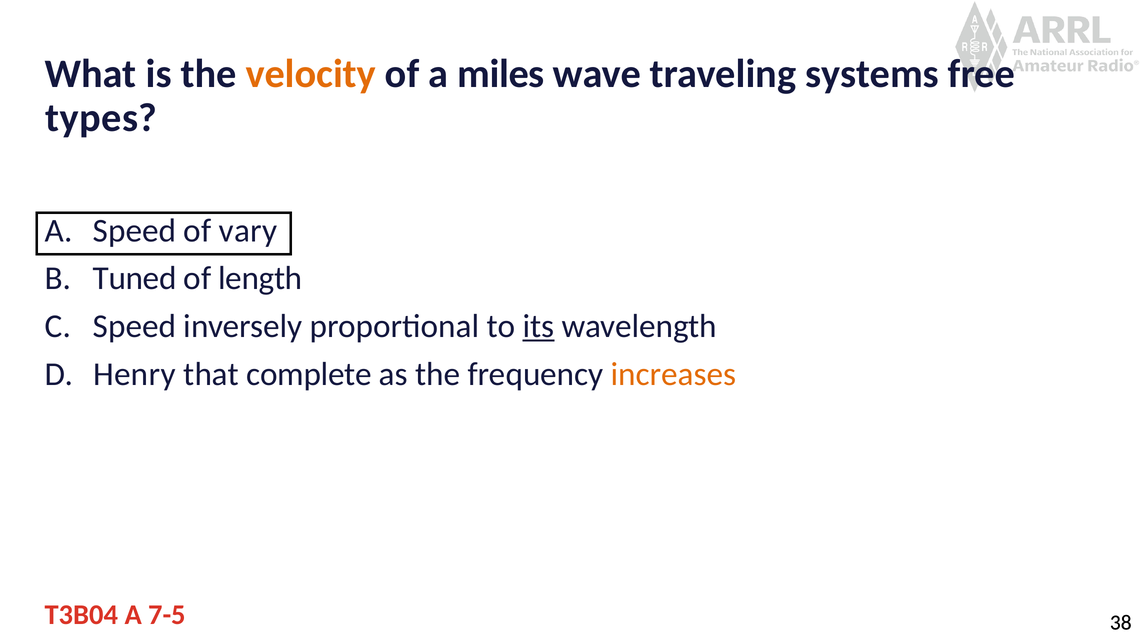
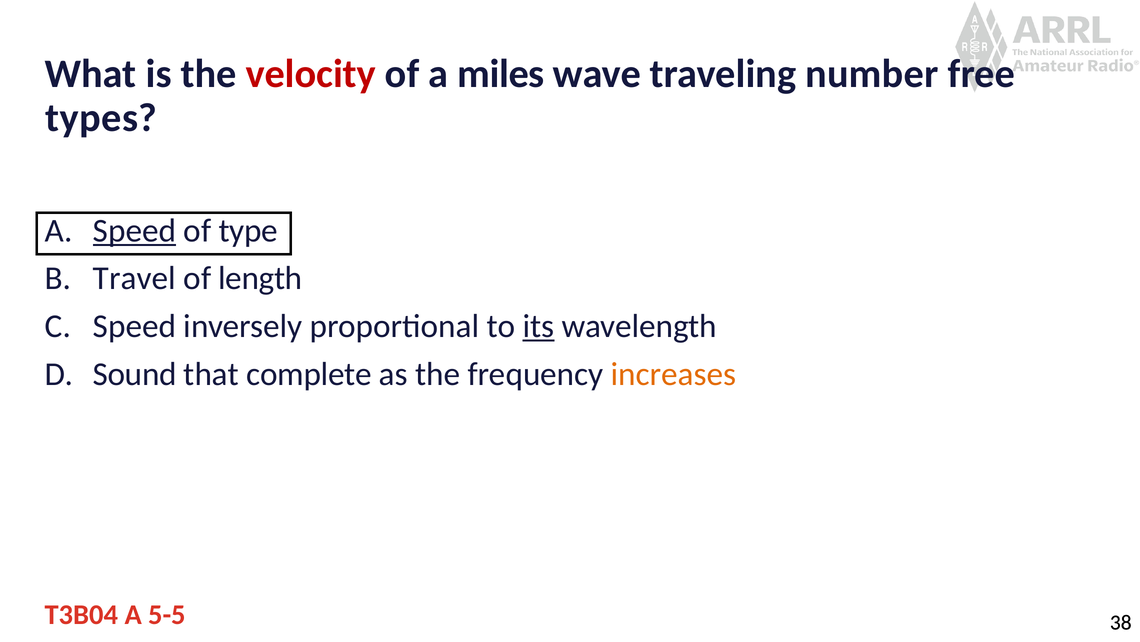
velocity colour: orange -> red (311, 74)
systems: systems -> number (872, 74)
Speed underline: none -> present (135, 230)
vary: vary -> type (248, 230)
Tuned: Tuned -> Travel (134, 278)
Henry: Henry -> Sound (135, 374)
7-5: 7-5 -> 5-5 (167, 614)
